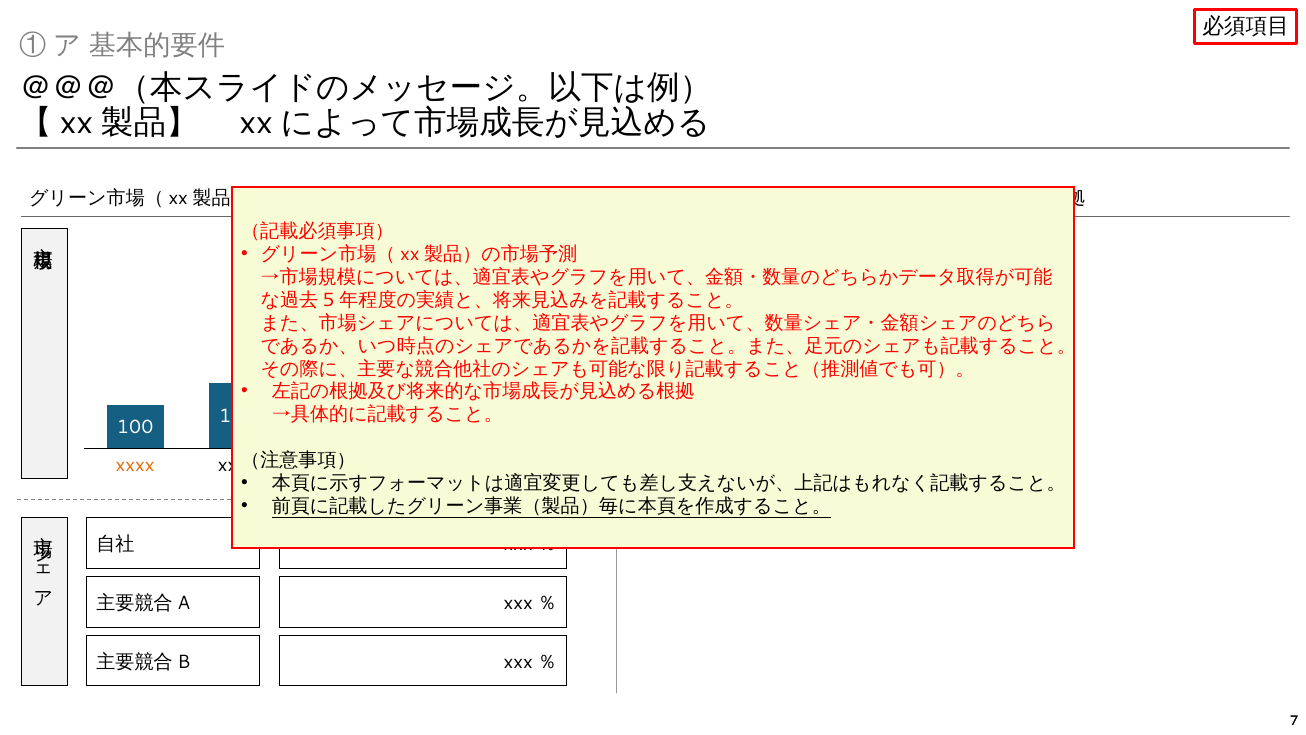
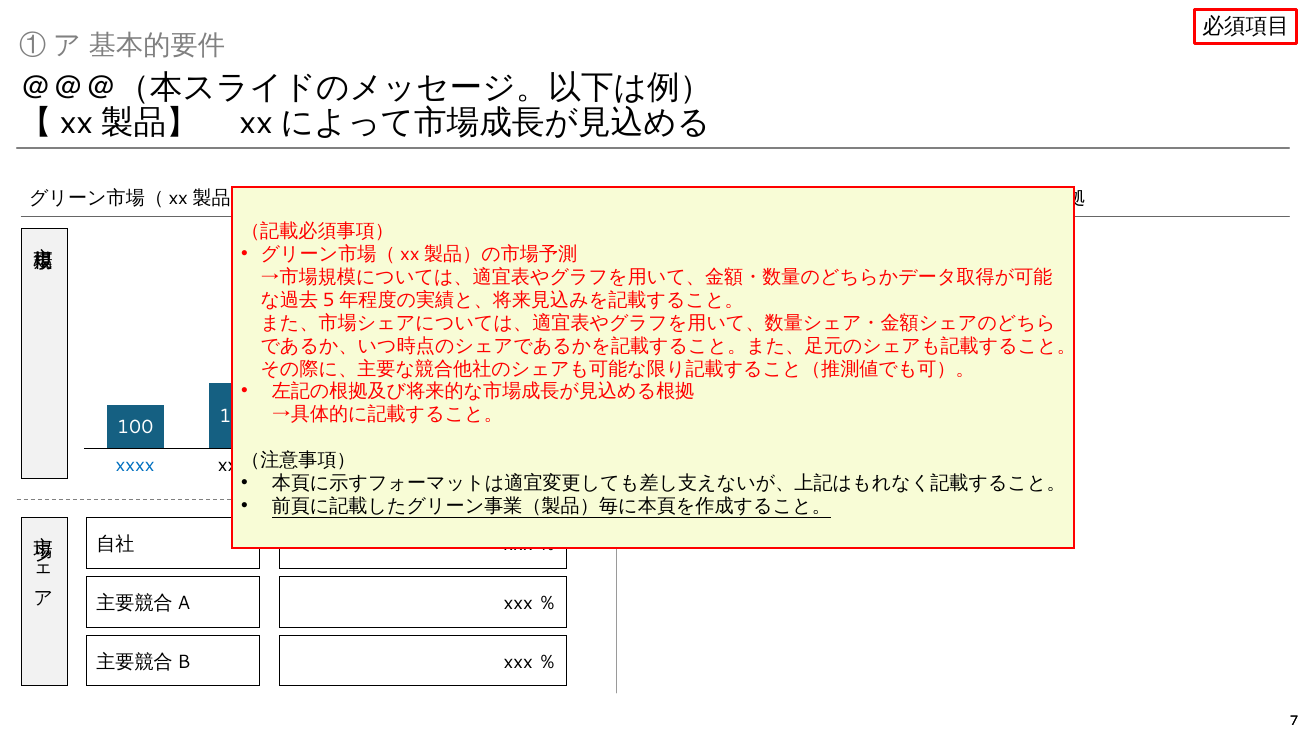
xxxx colour: orange -> blue (135, 465)
